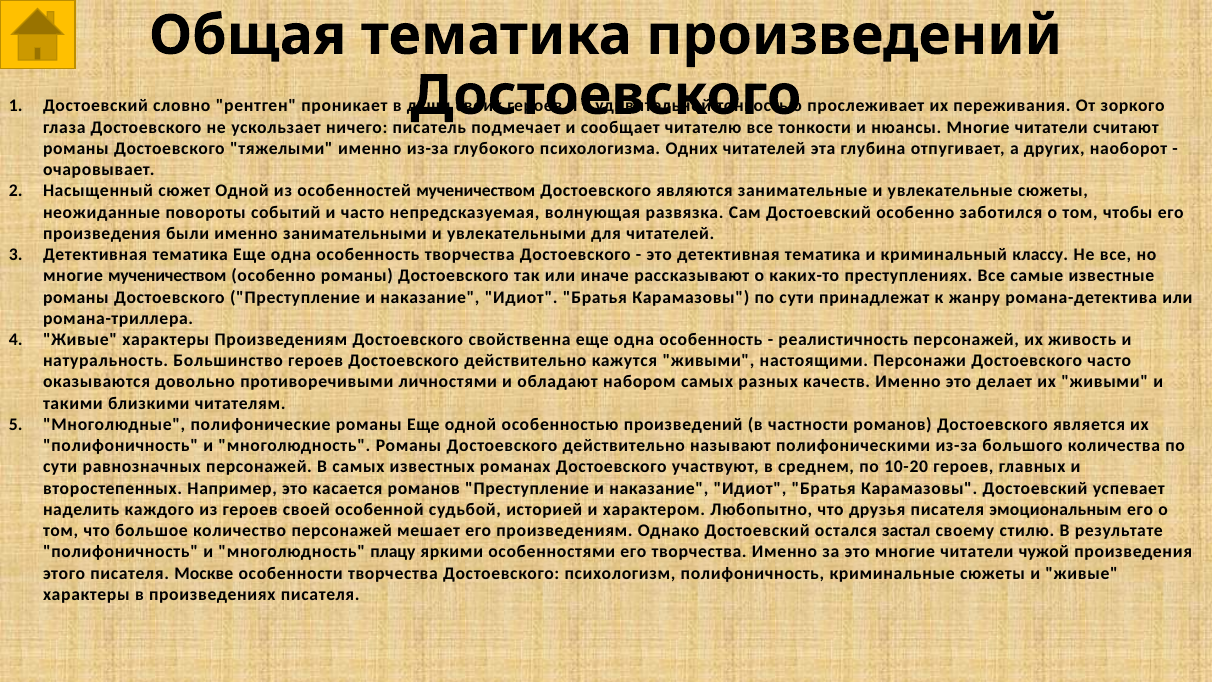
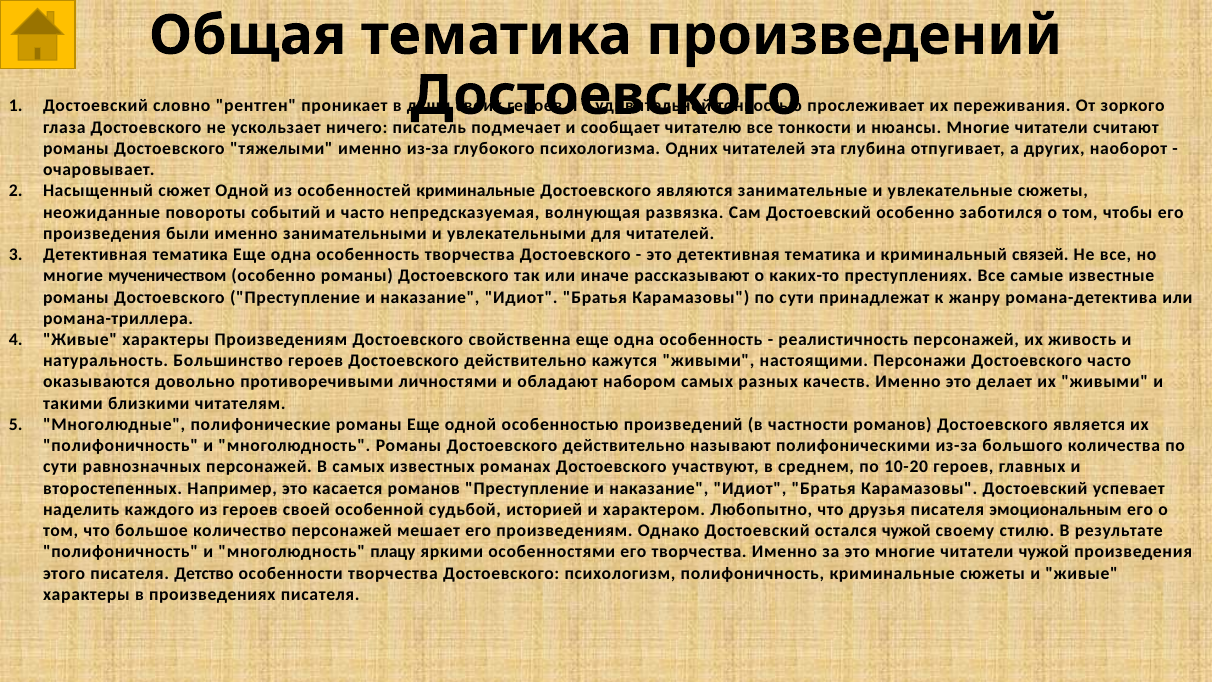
особенностей мученичеством: мученичеством -> криминальные (476, 191)
классу: классу -> связей (1040, 255)
остался застал: застал -> чужой (906, 531)
Москве: Москве -> Детство (204, 573)
